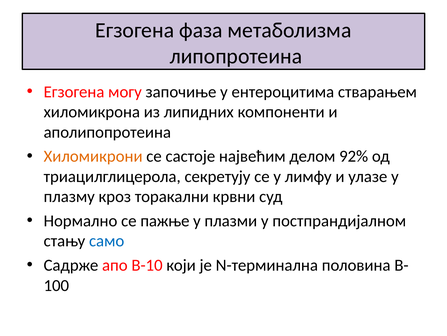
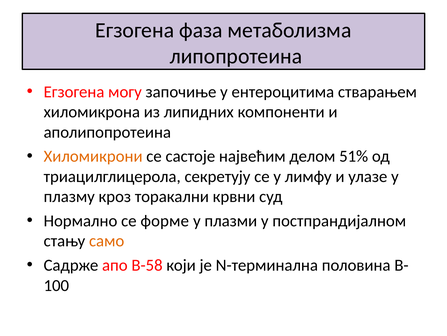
92%: 92% -> 51% (354, 156)
пажње: пажње -> форме (165, 220)
само colour: blue -> orange (107, 241)
B-10: B-10 -> B-58 (147, 265)
